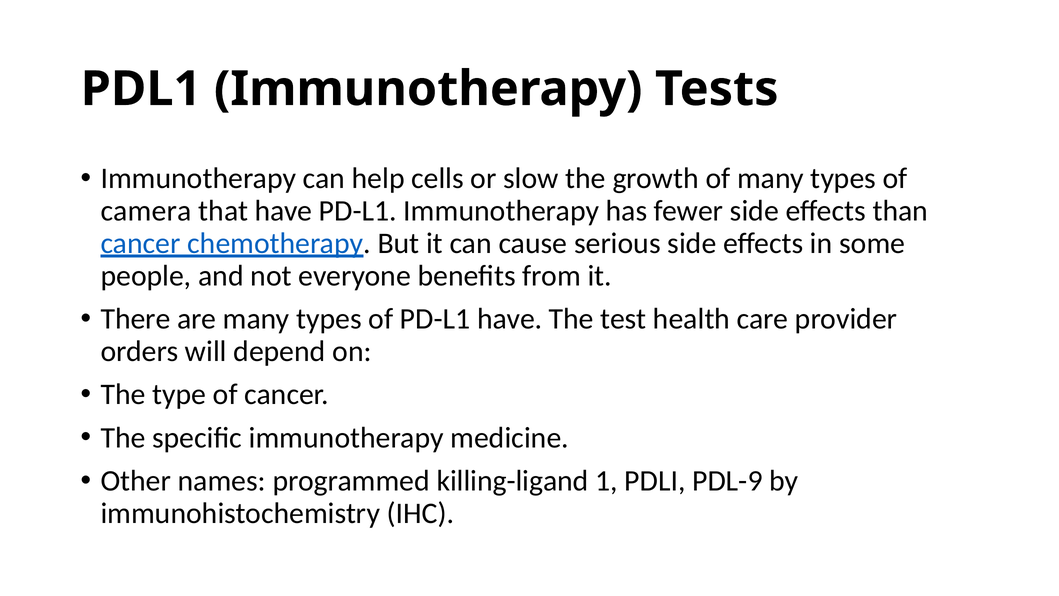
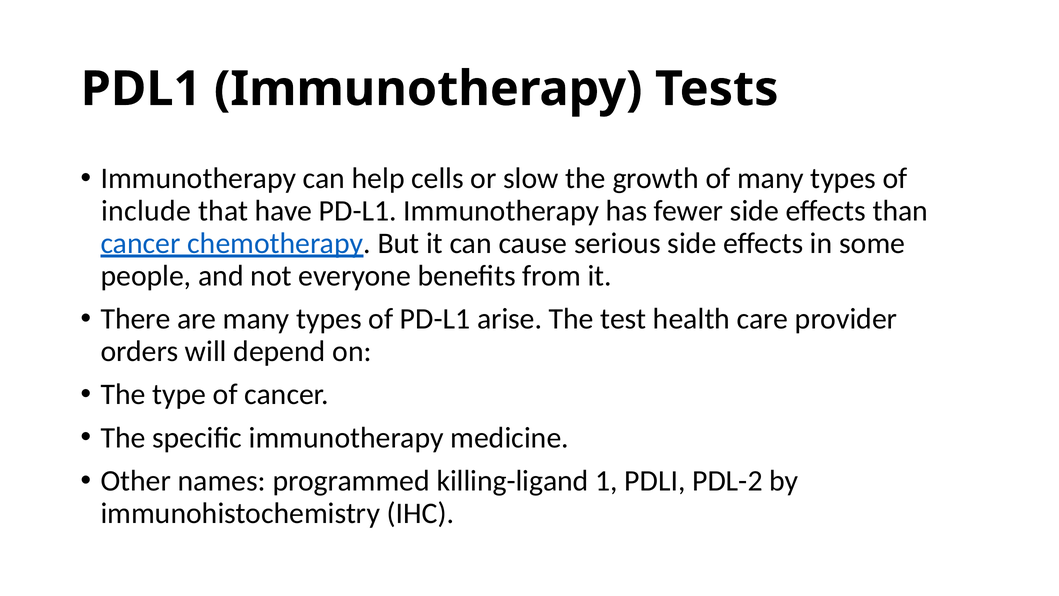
camera: camera -> include (146, 211)
PD-L1 have: have -> arise (510, 319)
PDL-9: PDL-9 -> PDL-2 (727, 481)
